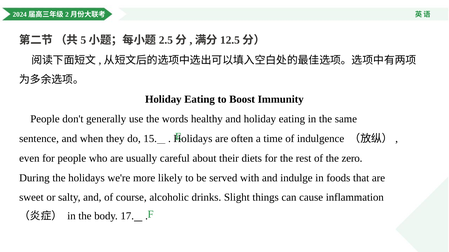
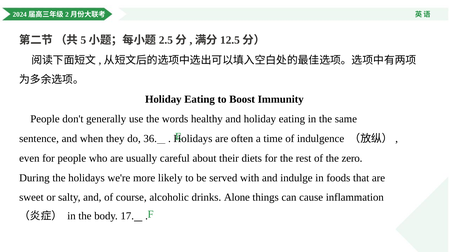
15: 15 -> 36 (150, 139)
Slight: Slight -> Alone (237, 198)
